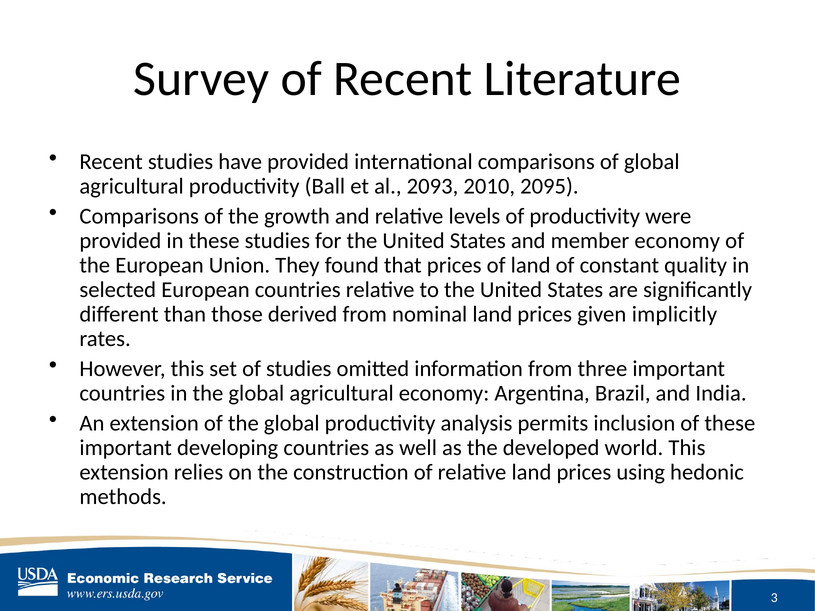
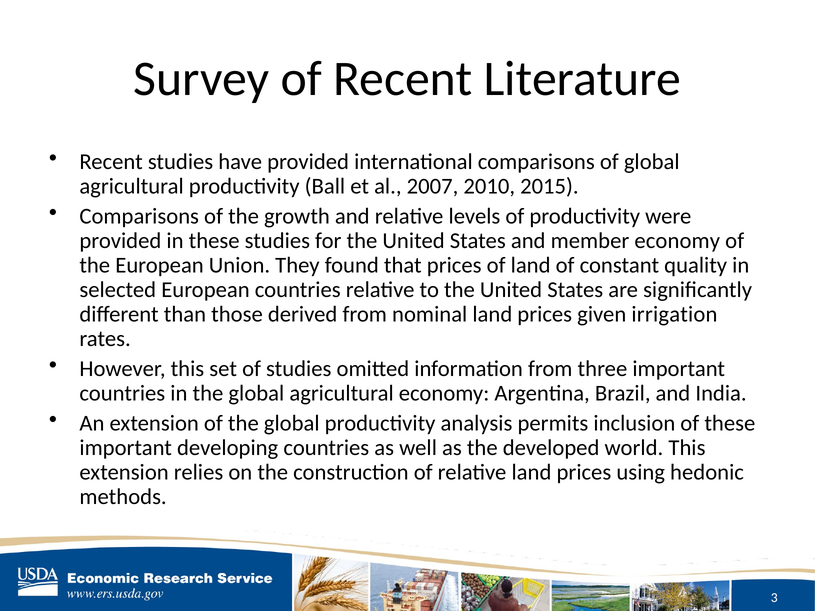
2093: 2093 -> 2007 (433, 186)
2095: 2095 -> 2015 (549, 186)
implicitly: implicitly -> irrigation (674, 314)
